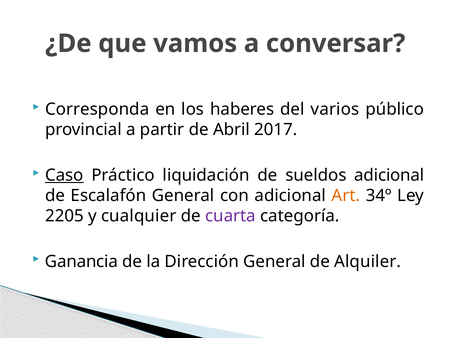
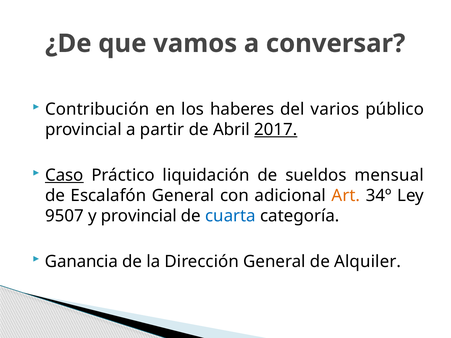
Corresponda: Corresponda -> Contribución (97, 109)
2017 underline: none -> present (276, 130)
sueldos adicional: adicional -> mensual (389, 175)
2205: 2205 -> 9507 (64, 216)
y cualquier: cualquier -> provincial (139, 216)
cuarta colour: purple -> blue (230, 216)
